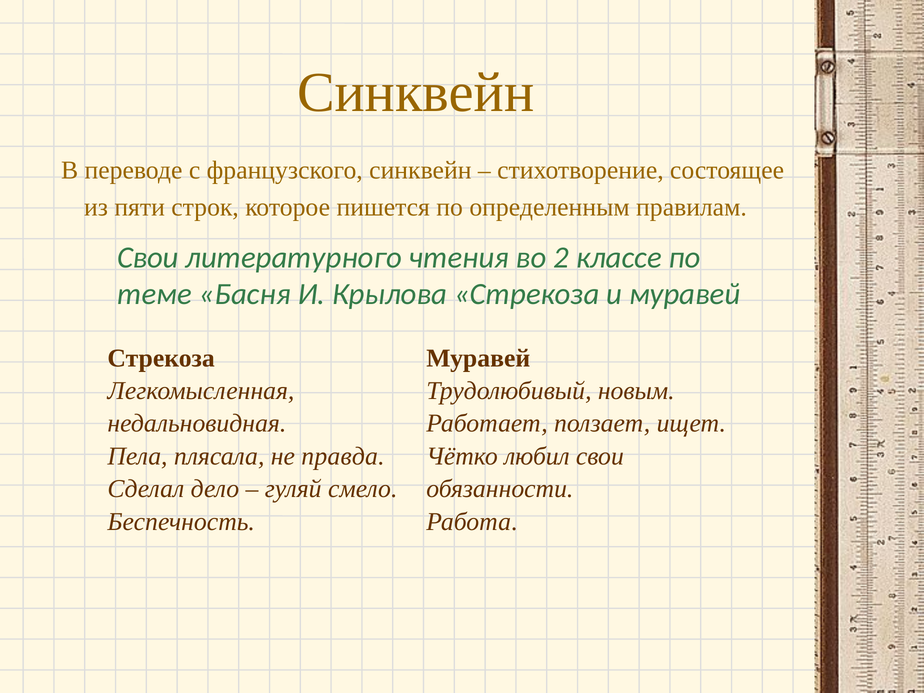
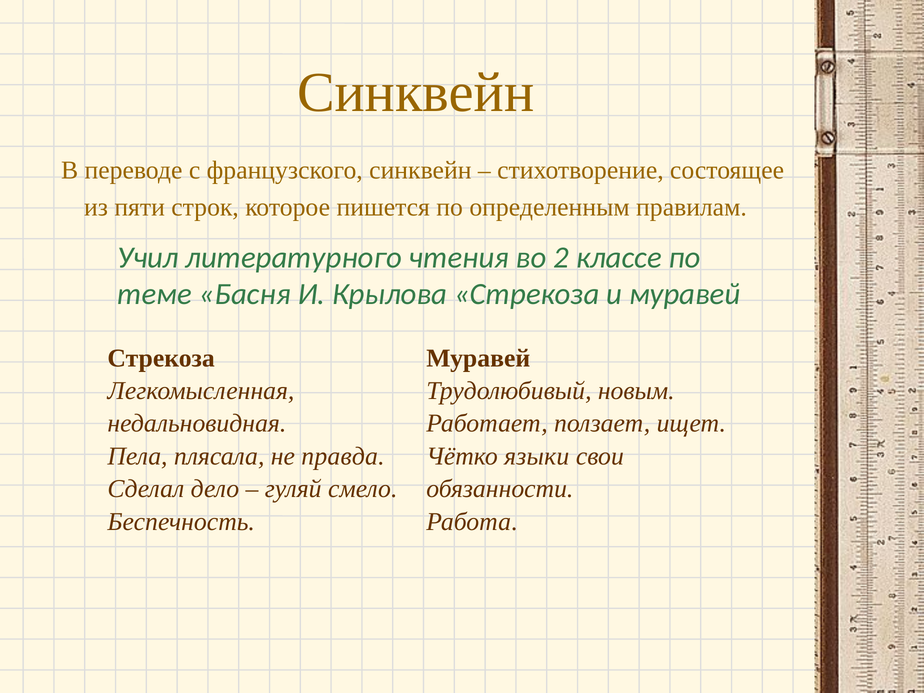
Свои: Свои -> Учил (148, 257)
любил: любил -> языки (537, 456)
